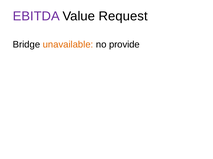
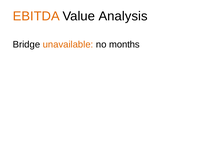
EBITDA colour: purple -> orange (36, 16)
Request: Request -> Analysis (123, 16)
provide: provide -> months (124, 45)
